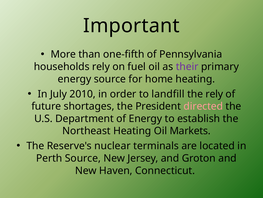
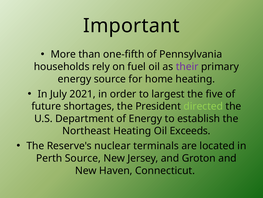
2010: 2010 -> 2021 (83, 94)
landfill: landfill -> largest (168, 94)
the rely: rely -> five (214, 94)
directed colour: pink -> light green (203, 106)
Markets: Markets -> Exceeds (190, 131)
